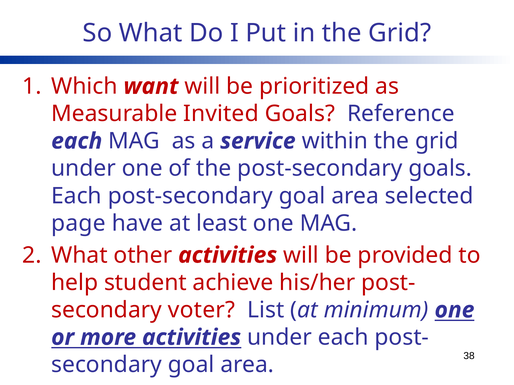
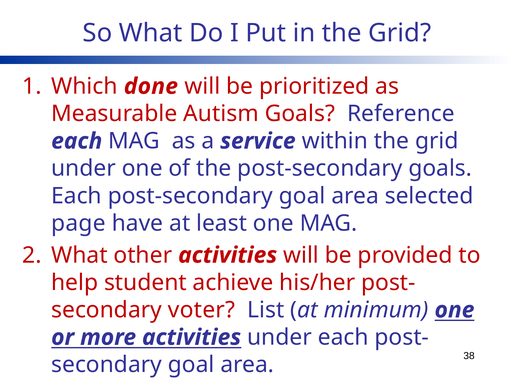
want: want -> done (151, 86)
Invited: Invited -> Autism (221, 114)
